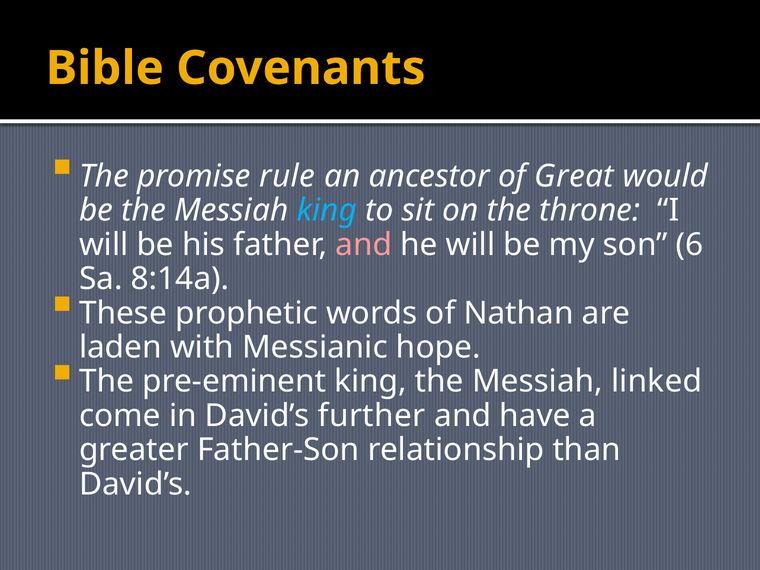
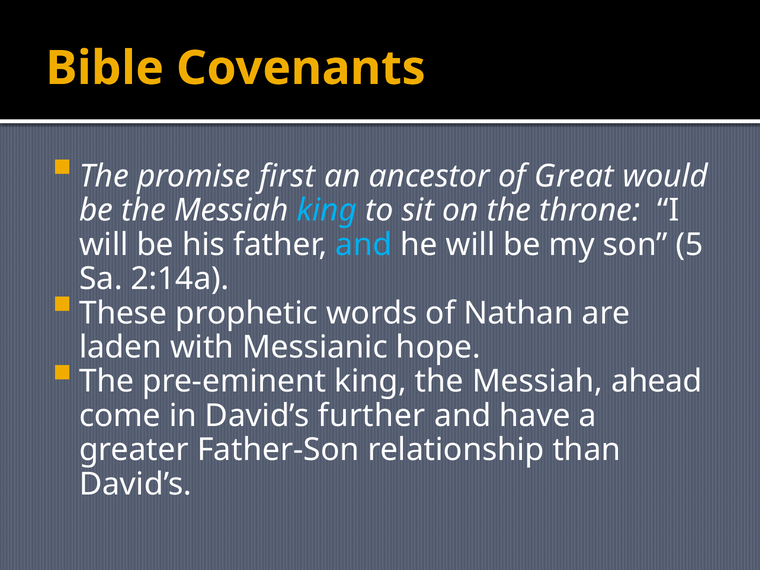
rule: rule -> first (287, 176)
and colour: pink -> light blue (364, 245)
6: 6 -> 5 (690, 245)
8:14a: 8:14a -> 2:14a (180, 279)
linked: linked -> ahead (657, 382)
